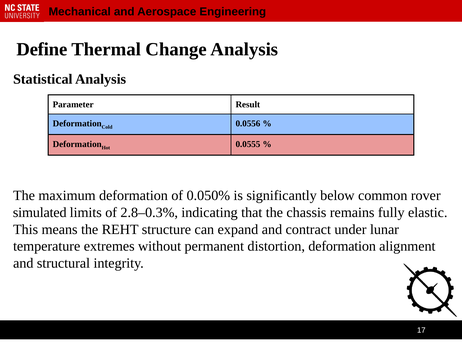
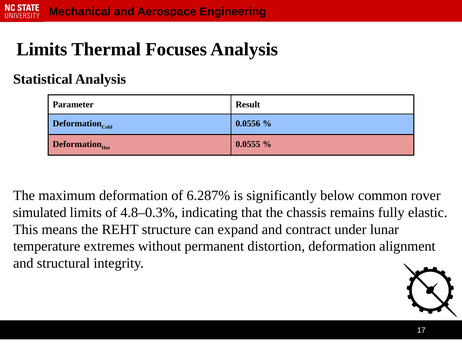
Define: Define -> Limits (42, 50)
Change: Change -> Focuses (176, 50)
0.050%: 0.050% -> 6.287% (208, 196)
2.8–0.3%: 2.8–0.3% -> 4.8–0.3% (149, 213)
